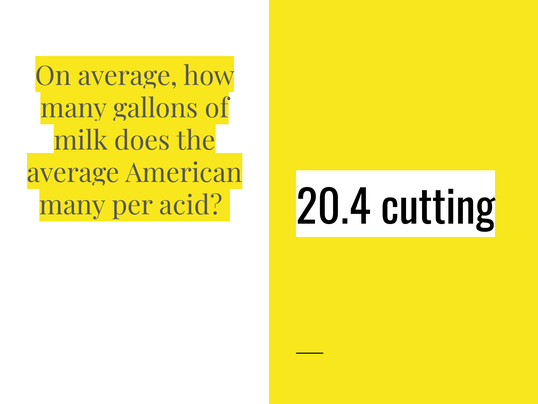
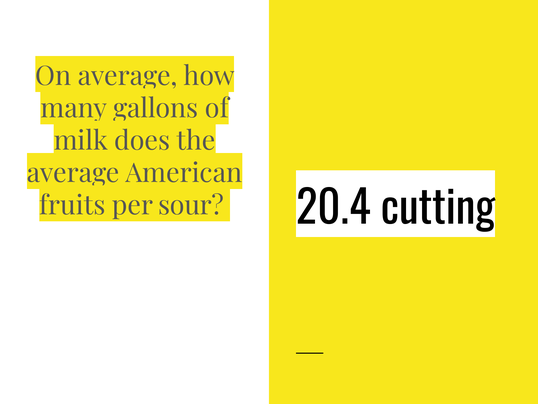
many: many -> fruits (72, 205)
acid: acid -> sour (191, 205)
